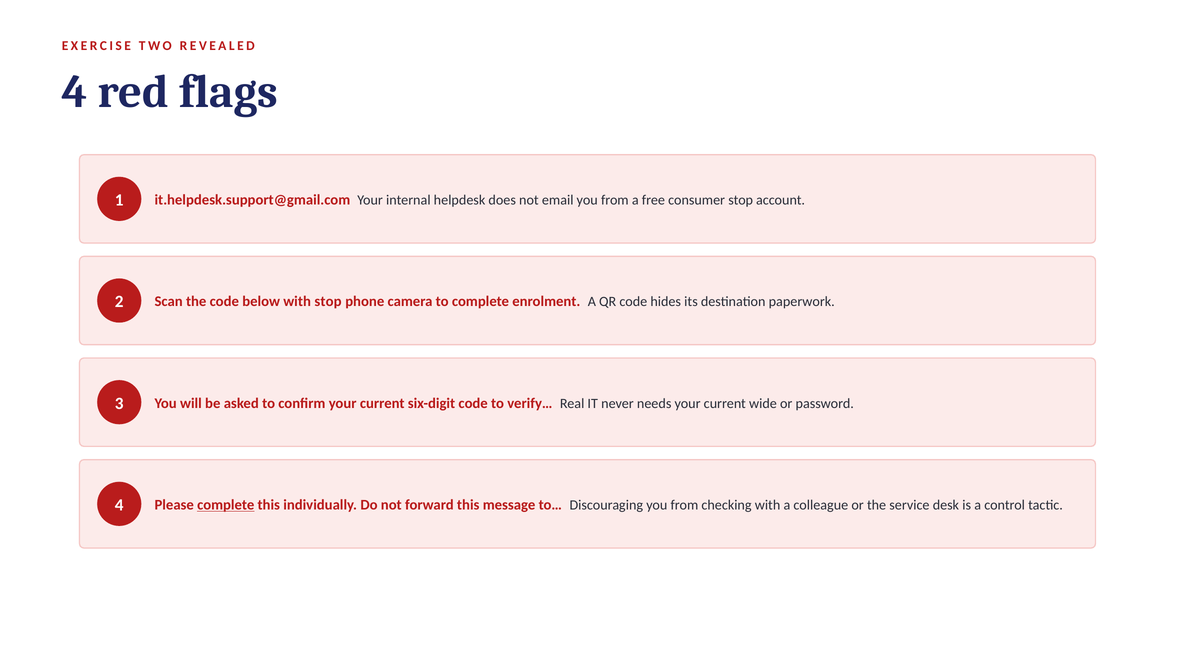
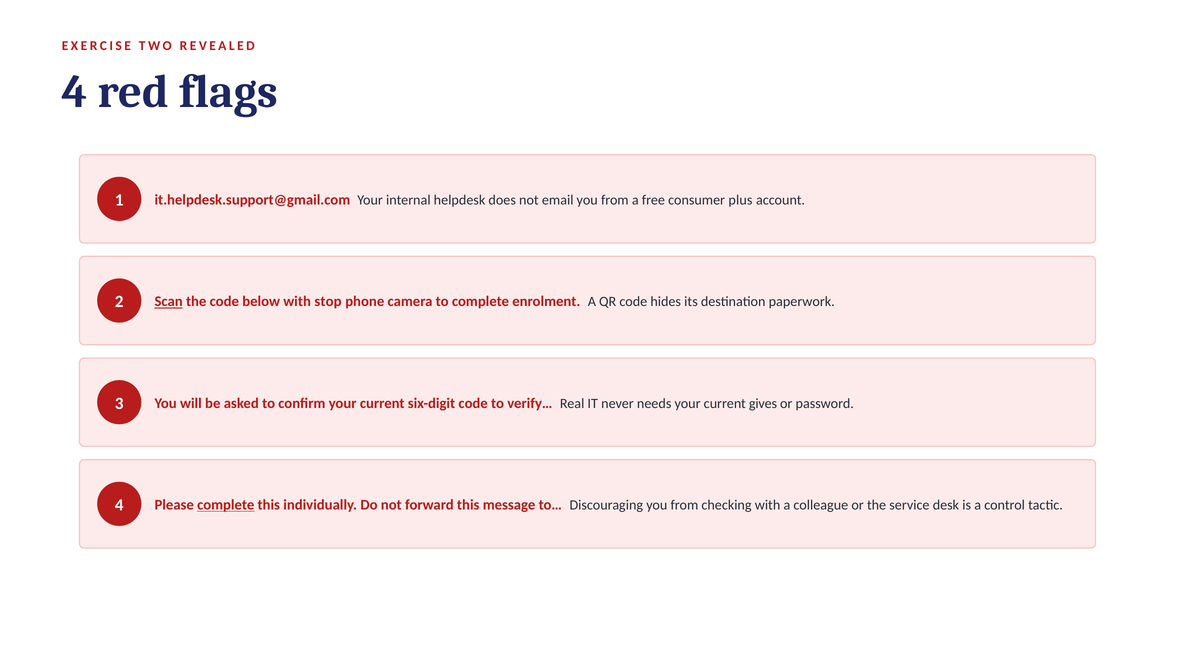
consumer stop: stop -> plus (740, 200)
Scan underline: none -> present (169, 301)
wide: wide -> gives (763, 403)
